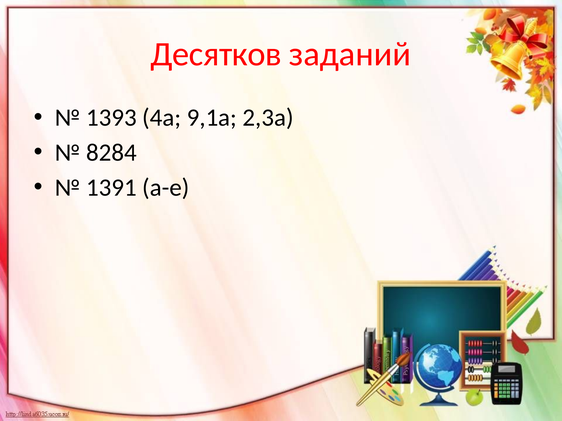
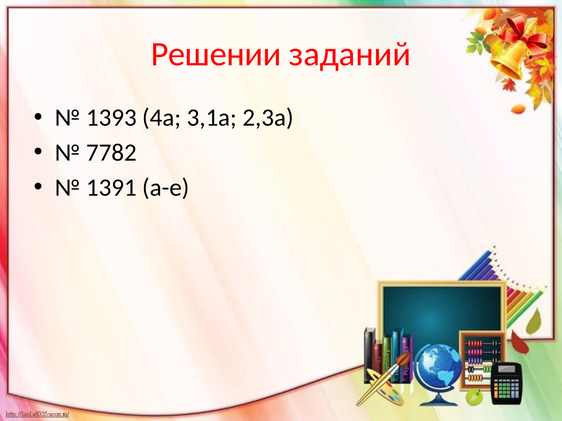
Десятков: Десятков -> Решении (216, 54)
9,1а: 9,1а -> 3,1а (212, 118)
8284: 8284 -> 7782 (111, 153)
